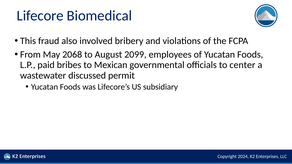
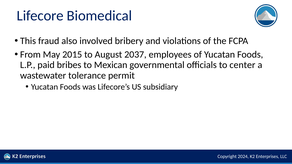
2068: 2068 -> 2015 (72, 55)
2099: 2099 -> 2037 (135, 55)
discussed: discussed -> tolerance (87, 76)
